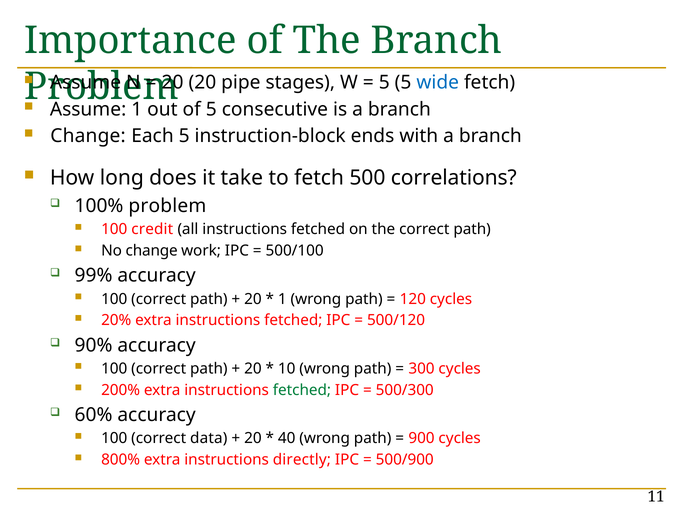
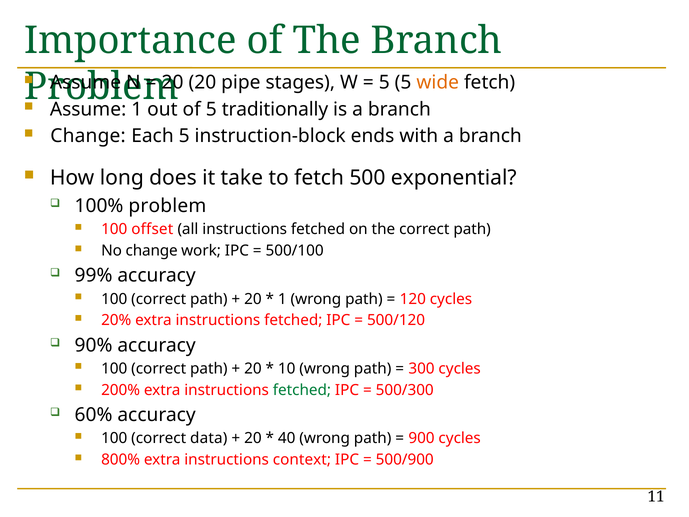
wide colour: blue -> orange (438, 82)
consecutive: consecutive -> traditionally (275, 109)
correlations: correlations -> exponential (454, 178)
credit: credit -> offset (152, 229)
directly: directly -> context (302, 460)
